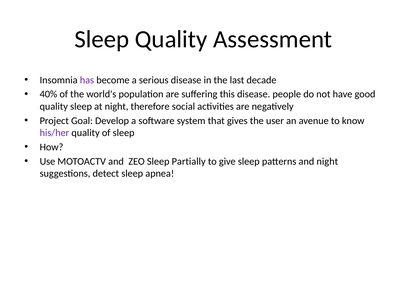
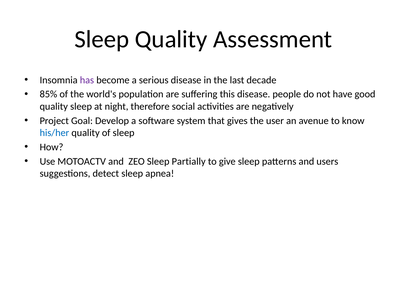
40%: 40% -> 85% (48, 94)
his/her colour: purple -> blue (54, 133)
and night: night -> users (327, 161)
